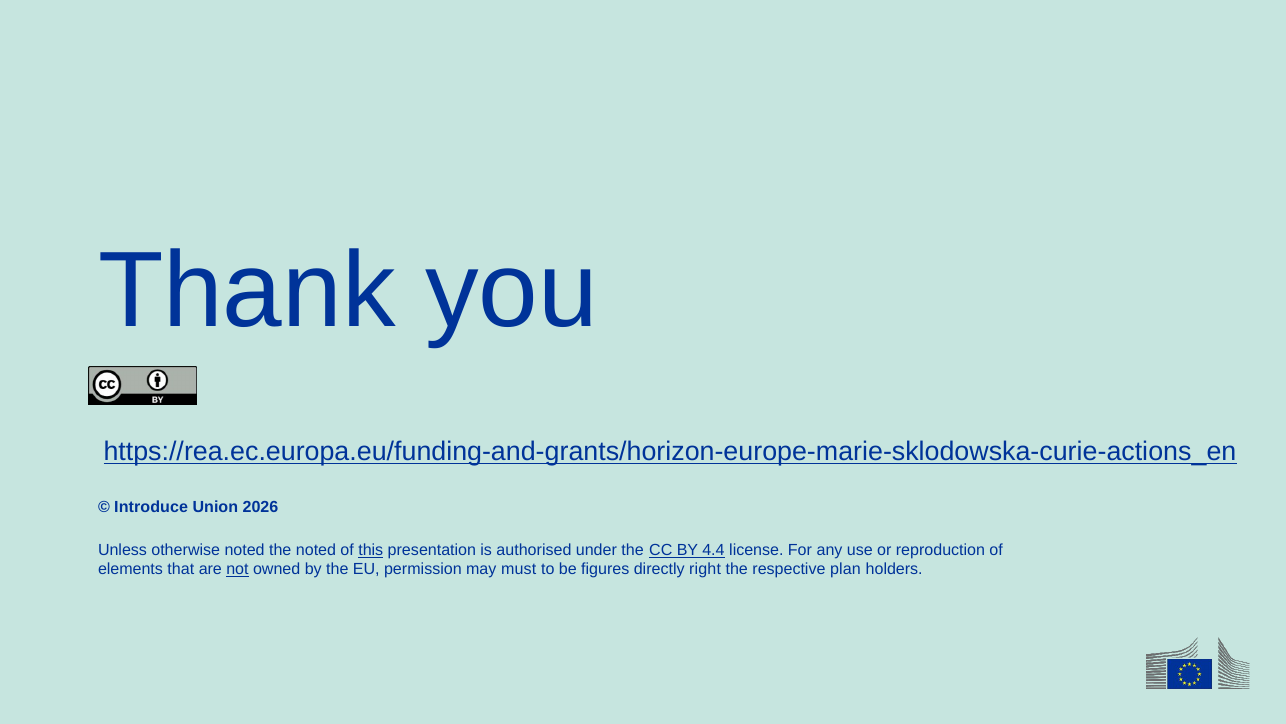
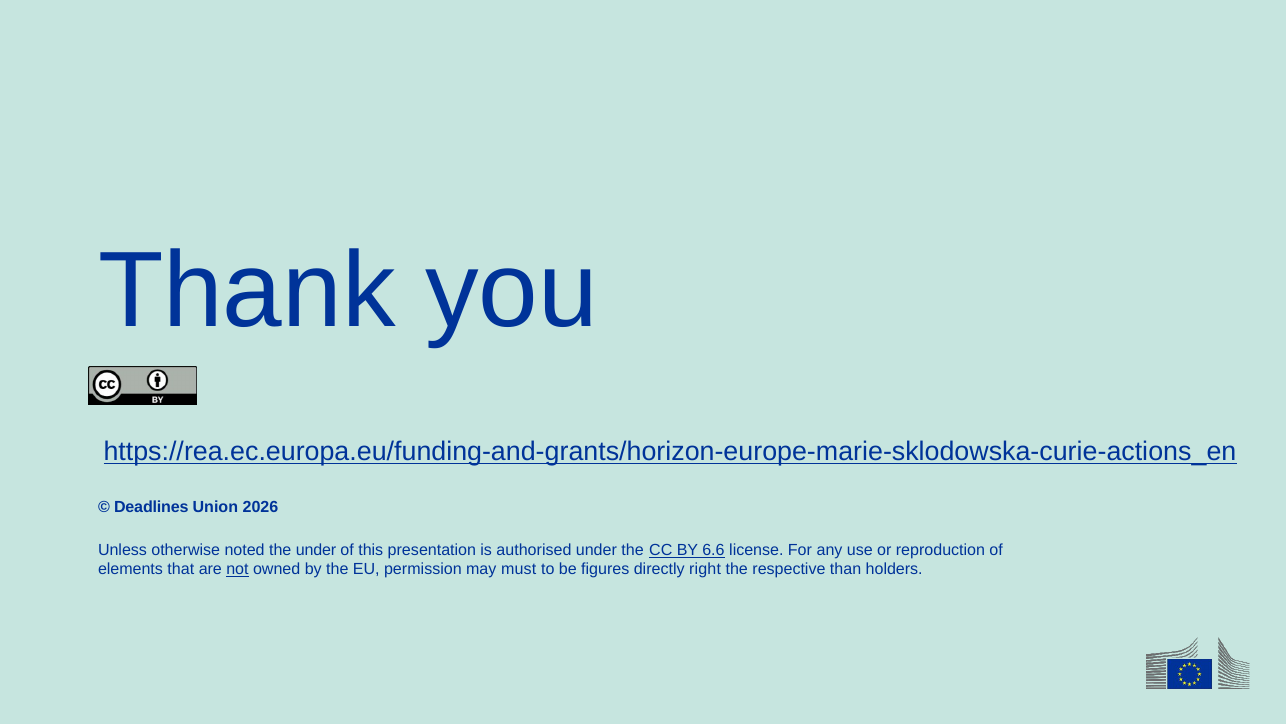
Introduce: Introduce -> Deadlines (151, 506)
the noted: noted -> under (316, 550)
this underline: present -> none (371, 550)
4.4: 4.4 -> 6.6 (713, 550)
plan: plan -> than (846, 569)
